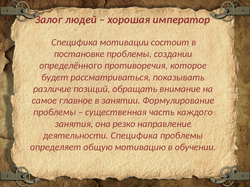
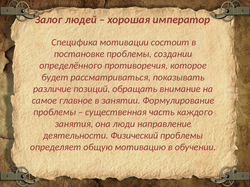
резко: резко -> люди (124, 124)
деятельности Специфика: Специфика -> Физический (134, 136)
